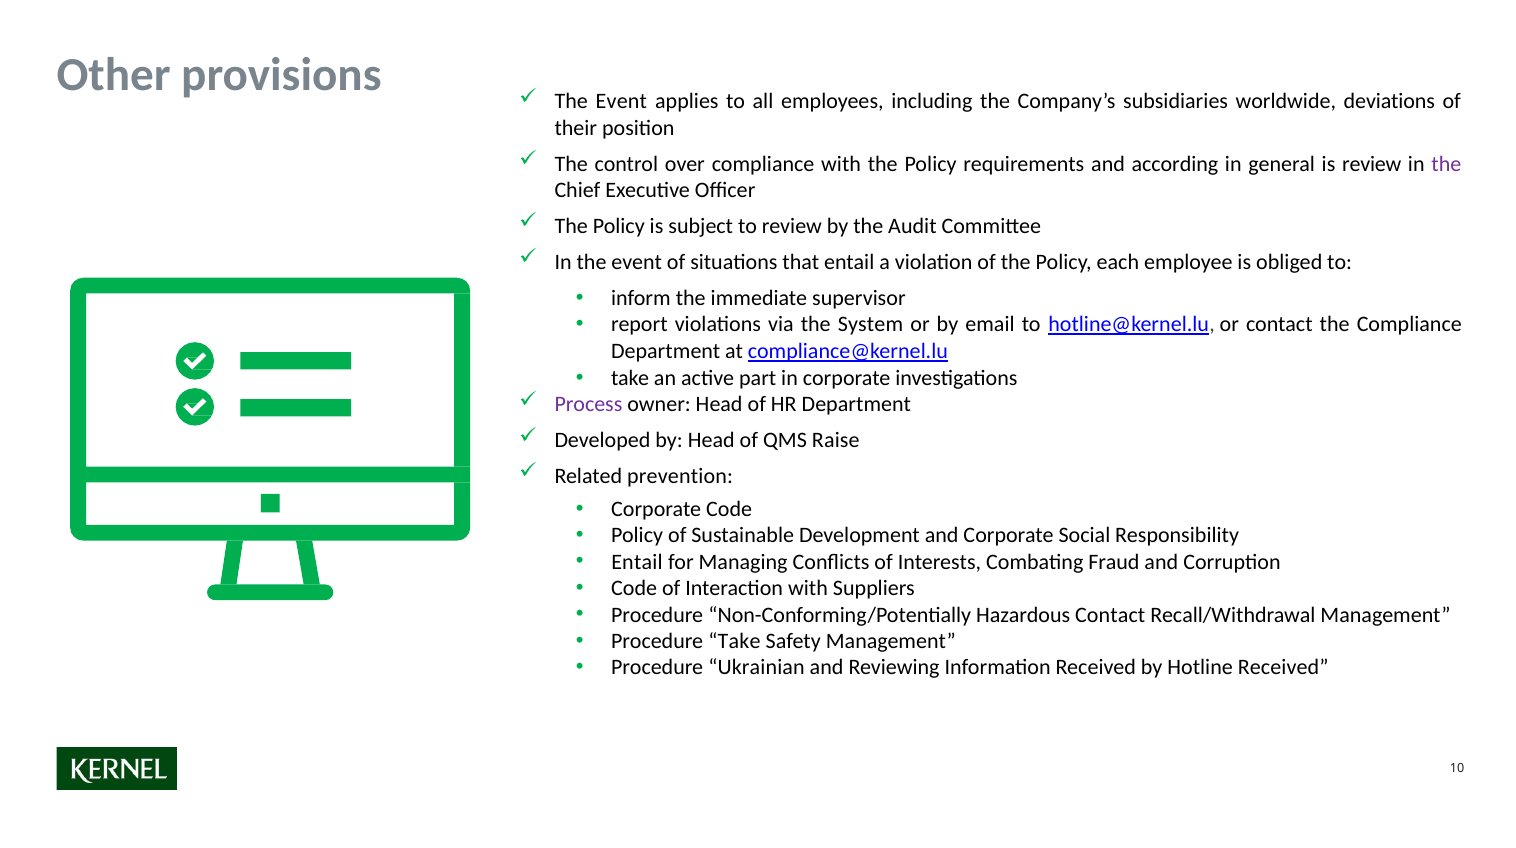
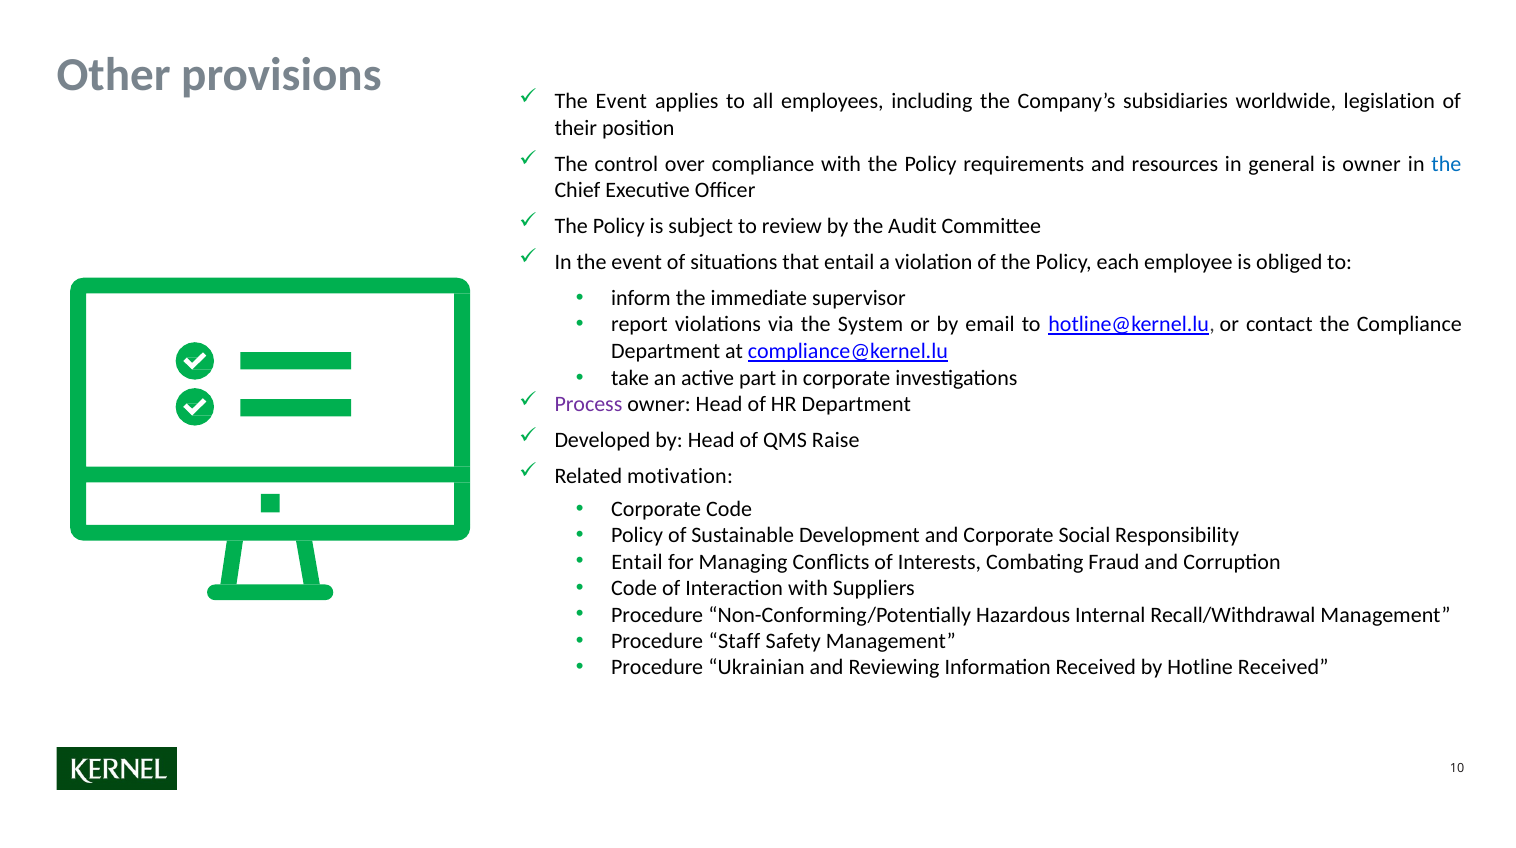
deviations: deviations -> legislation (1389, 101)
according: according -> resources (1175, 164)
is review: review -> owner (1372, 164)
the colour: purple -> blue (1446, 164)
prevention: prevention -> motivation (680, 476)
Hazardous Contact: Contact -> Internal (1110, 615)
Procedure Take: Take -> Staff (734, 641)
